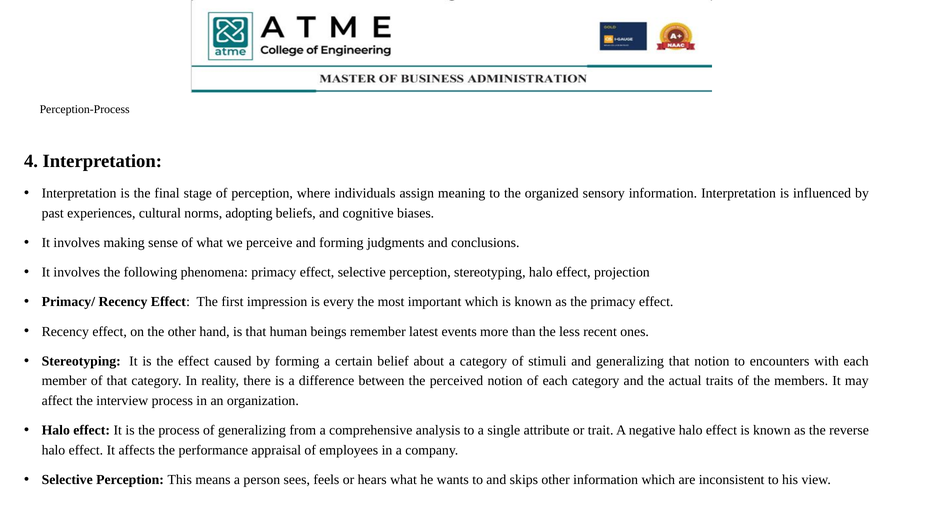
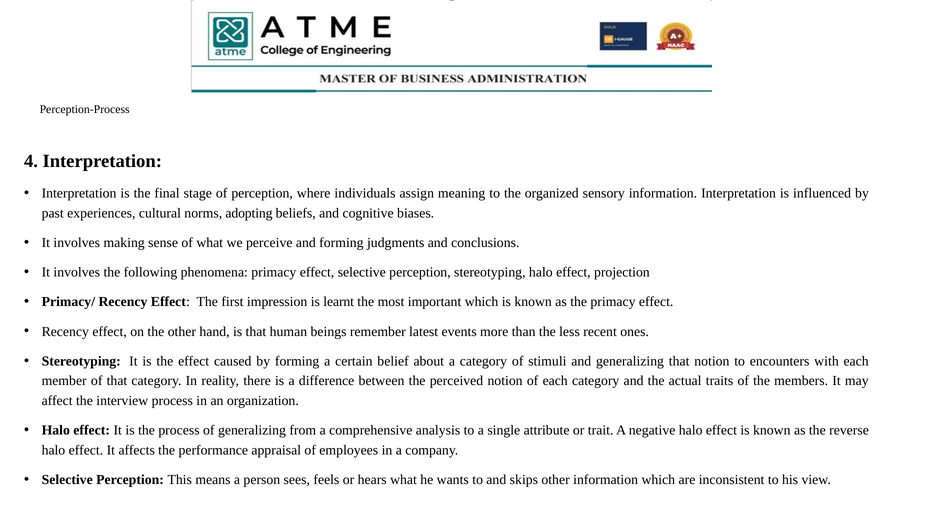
every: every -> learnt (339, 302)
